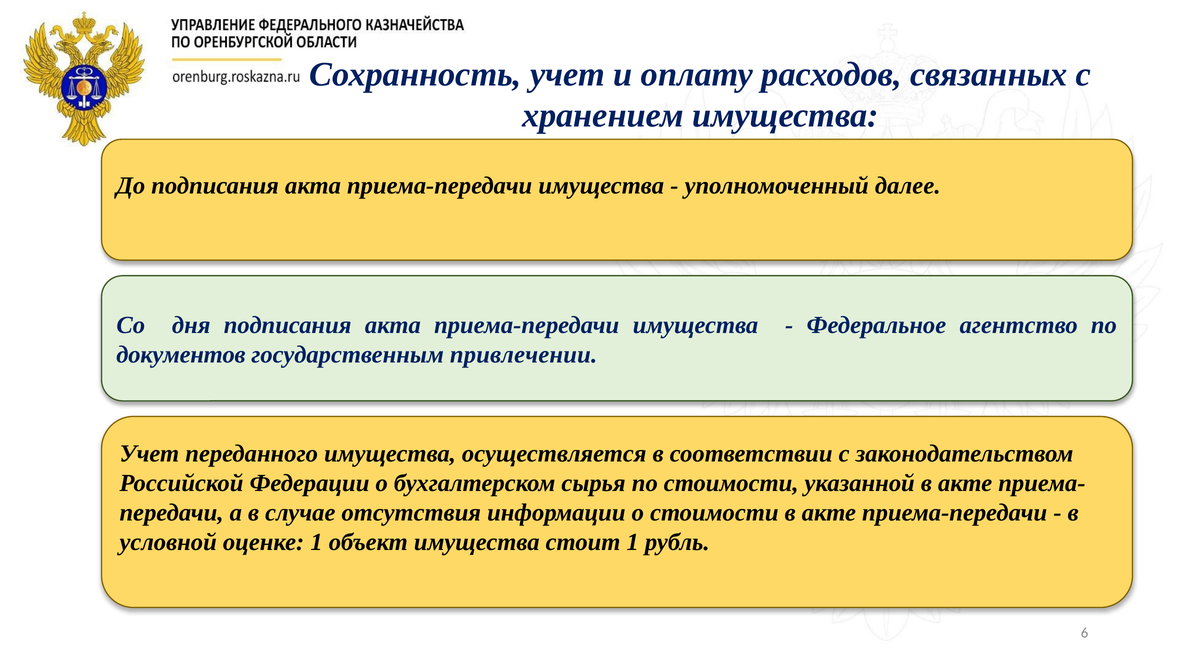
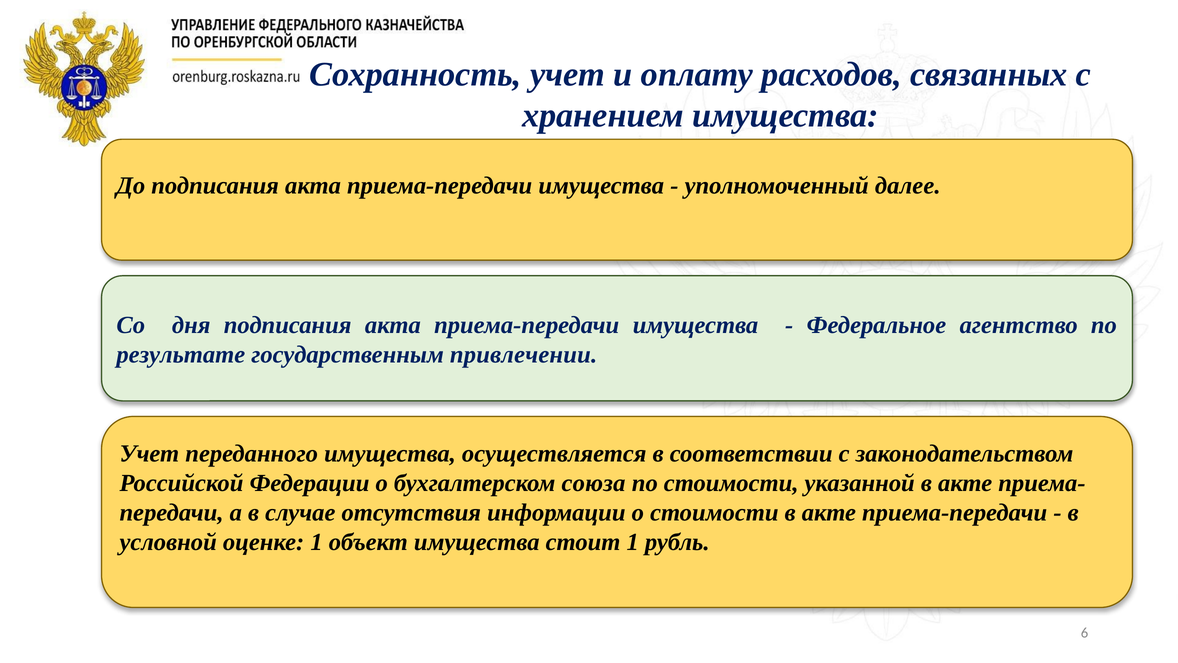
документов: документов -> результате (181, 355)
сырья: сырья -> союза (593, 483)
